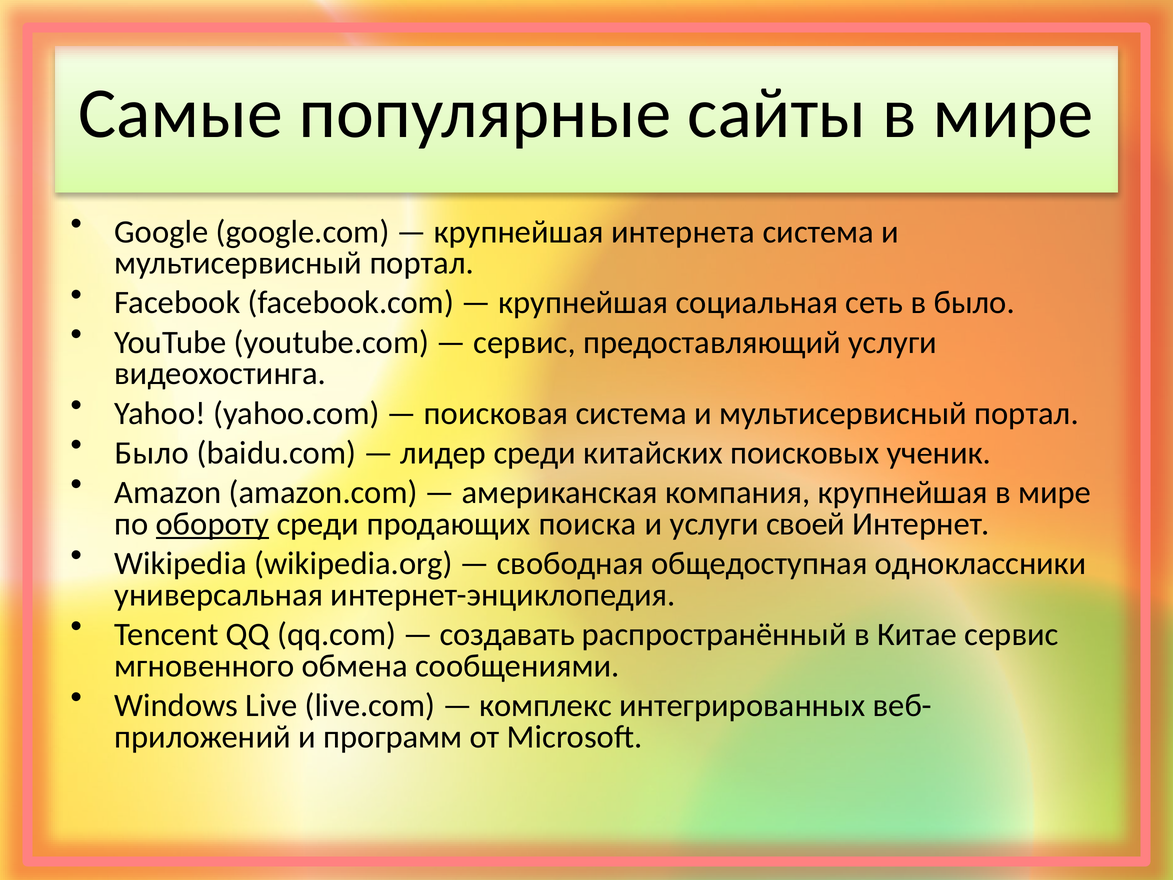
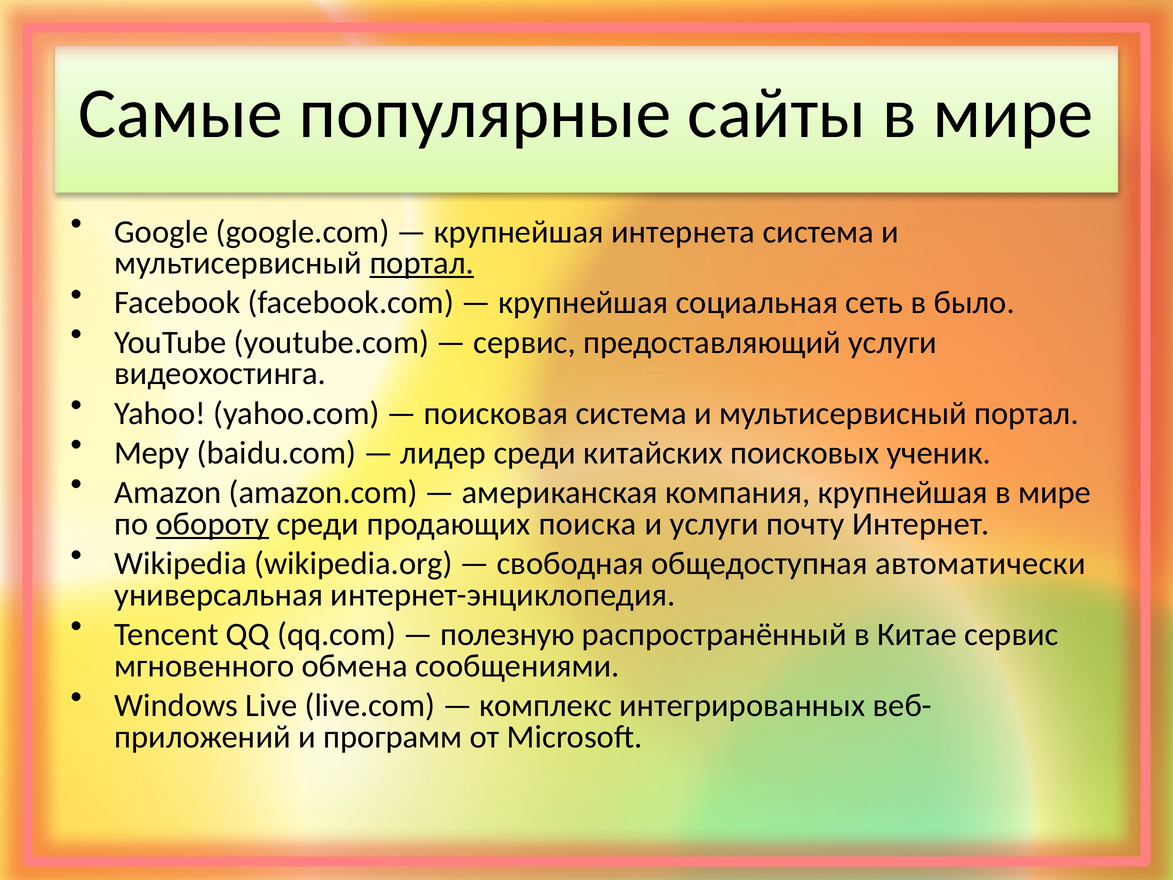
портал underline: none -> present (422, 263)
Было: Было -> Меру (152, 453)
своей: своей -> почту (805, 524)
одноклассники: одноклассники -> автоматически (980, 563)
создавать: создавать -> полезную (508, 634)
